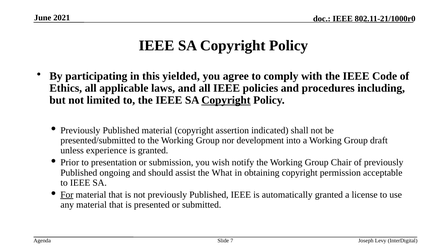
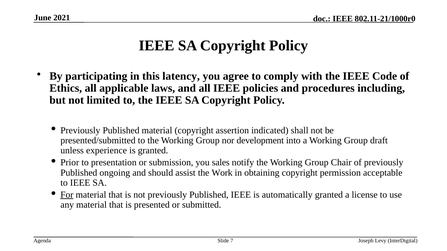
yielded: yielded -> latency (181, 76)
Copyright underline: present -> none (226, 100)
wish: wish -> sales (221, 163)
What: What -> Work (222, 173)
